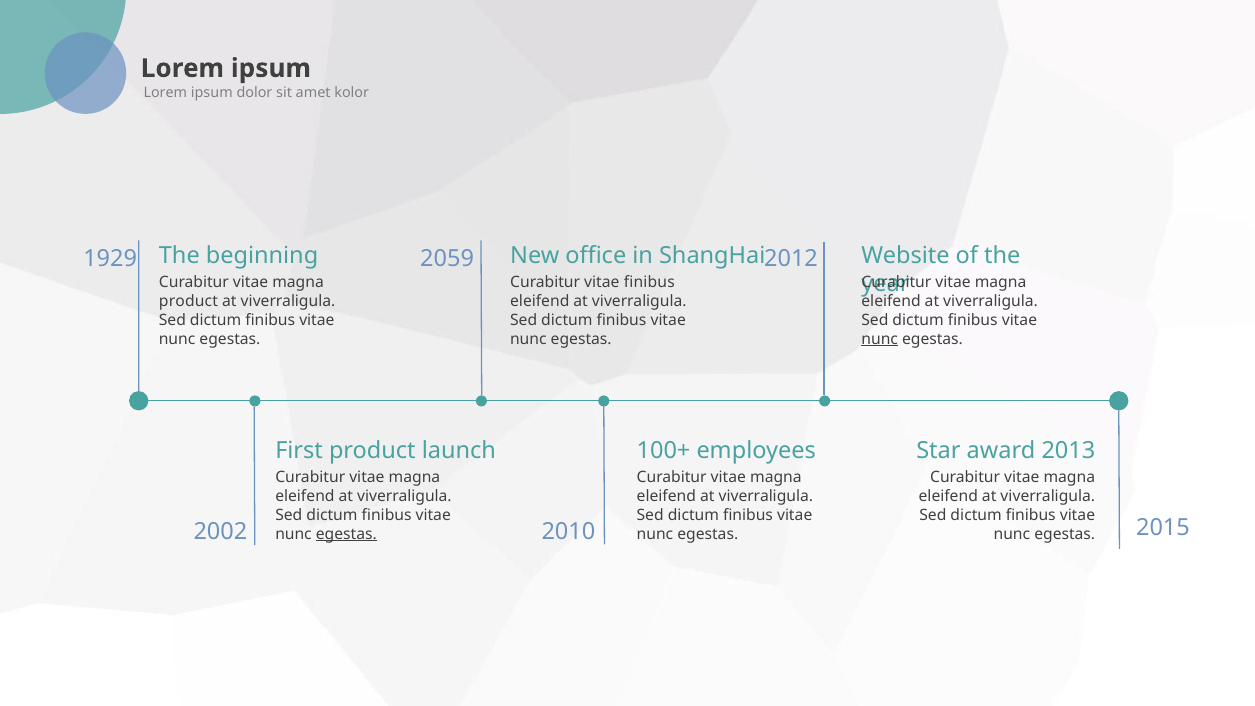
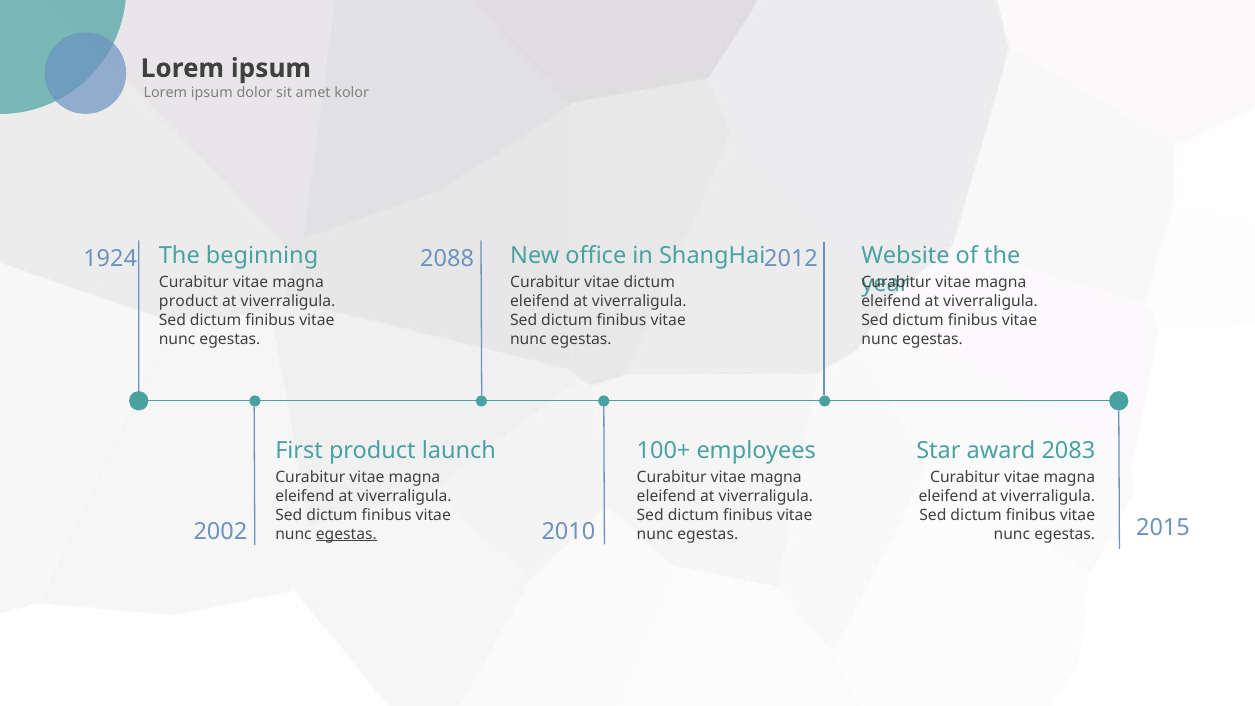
1929: 1929 -> 1924 (110, 259)
2059: 2059 -> 2088 (447, 259)
vitae finibus: finibus -> dictum (649, 283)
nunc underline: present -> none (880, 339)
2013: 2013 -> 2083 (1068, 450)
